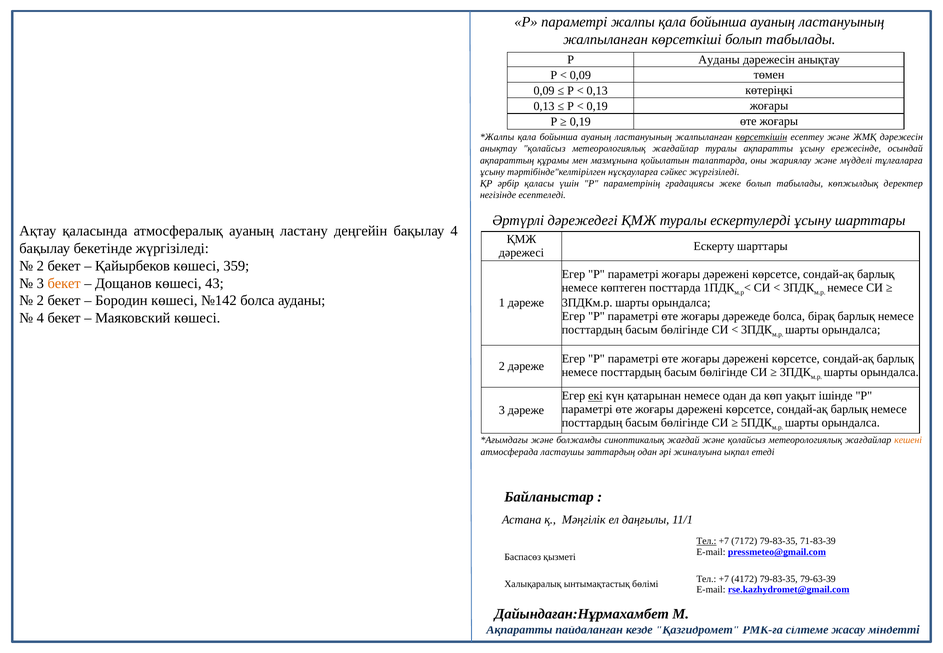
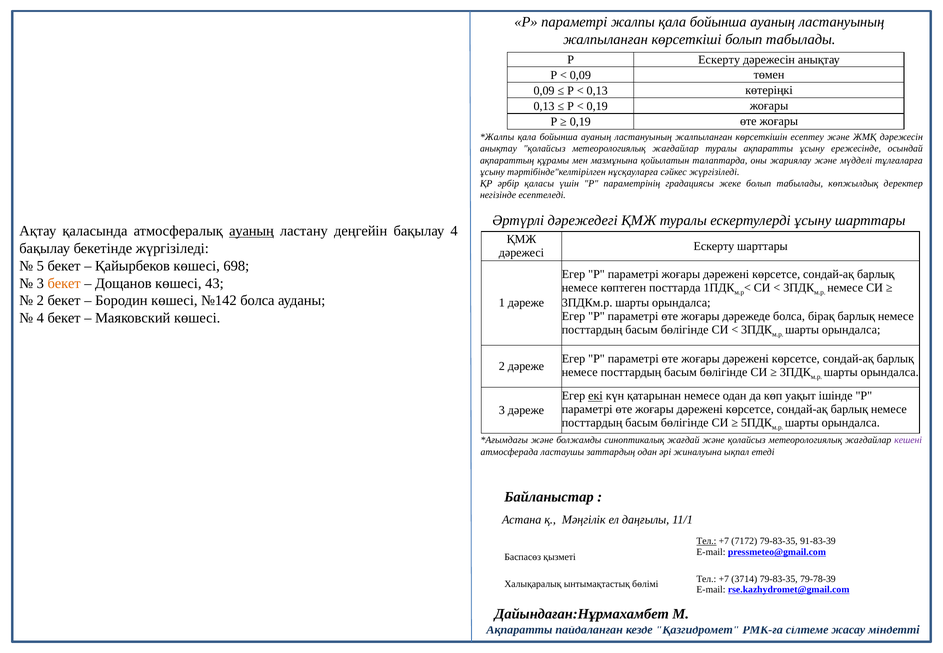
Р Ауданы: Ауданы -> Ескерту (719, 60)
көрсеткішін underline: present -> none (761, 137)
ауаның underline: none -> present (251, 231)
2: 2 -> 5 (40, 266)
359: 359 -> 698 (236, 266)
кешені colour: orange -> purple (908, 440)
71-83-39: 71-83-39 -> 91-83-39 (818, 541)
4172: 4172 -> 3714 (744, 579)
79-63-39: 79-63-39 -> 79-78-39 (818, 579)
